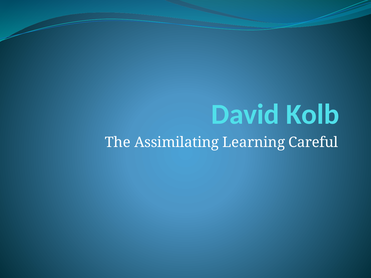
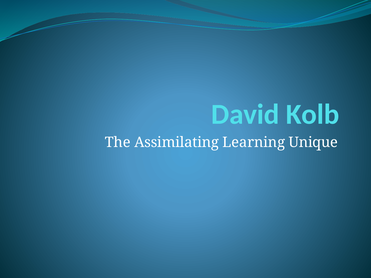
Careful: Careful -> Unique (313, 142)
